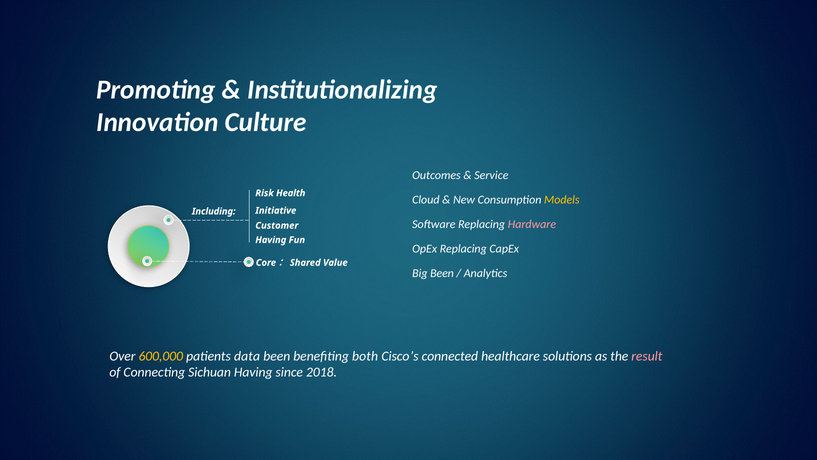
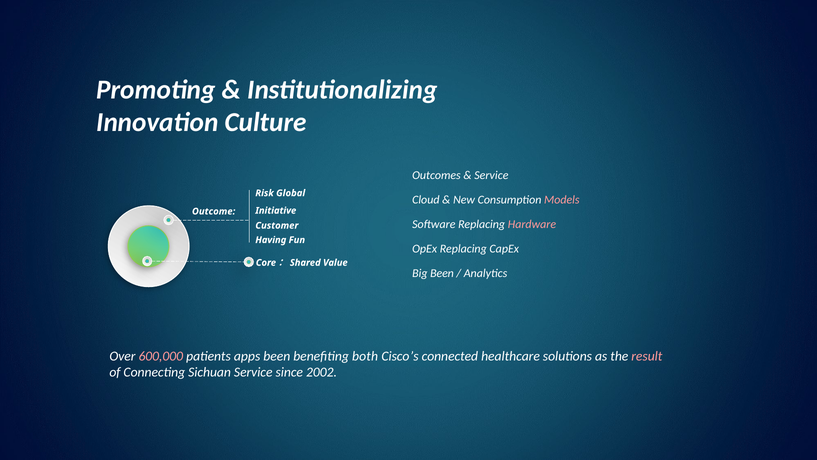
Health: Health -> Global (291, 193)
Models colour: yellow -> pink (562, 199)
Including: Including -> Outcome (214, 211)
600,000 colour: yellow -> pink (161, 356)
data: data -> apps (247, 356)
Sichuan Having: Having -> Service (253, 372)
2018: 2018 -> 2002 (321, 372)
